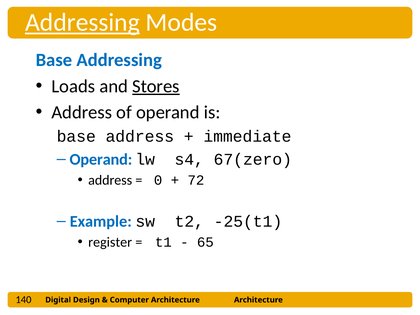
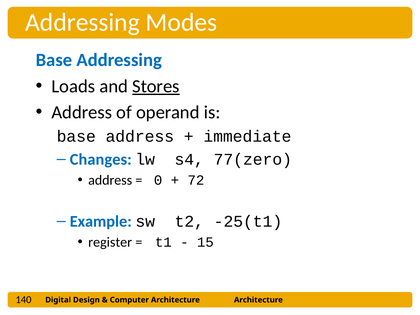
Addressing underline: present -> none (82, 22)
Operand: Operand -> Changes (101, 159)
67(zero: 67(zero -> 77(zero (253, 159)
65: 65 -> 15 (205, 242)
